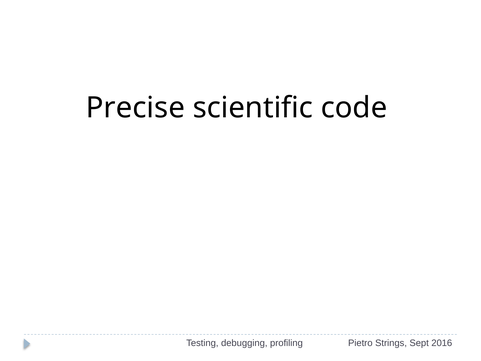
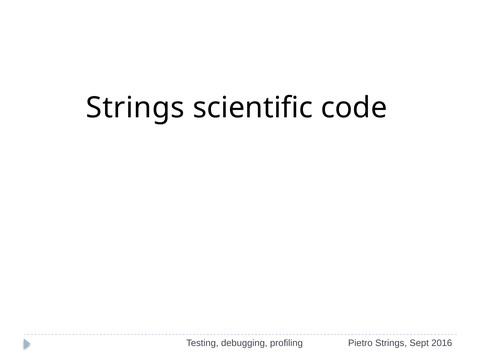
Precise: Precise -> Strings (135, 108)
